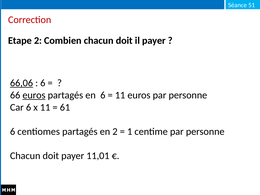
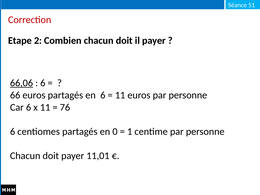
euros underline: present -> none (34, 95)
61: 61 -> 76 (65, 107)
en 2: 2 -> 0 (115, 132)
